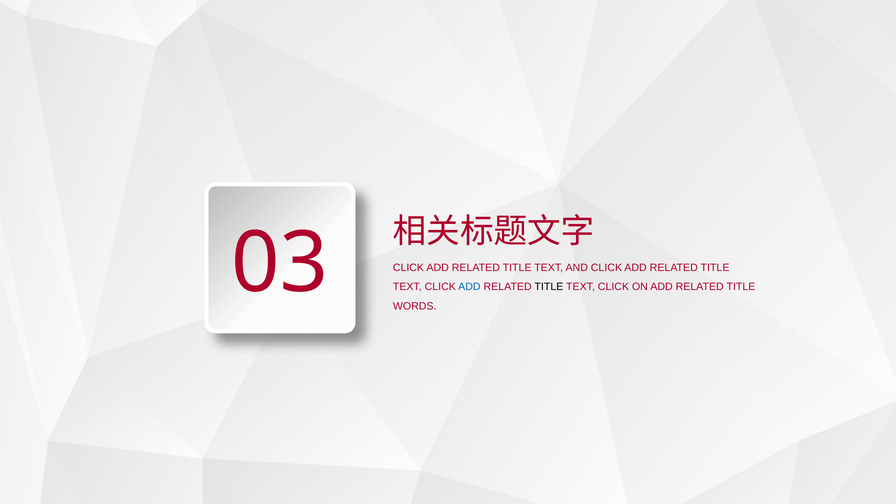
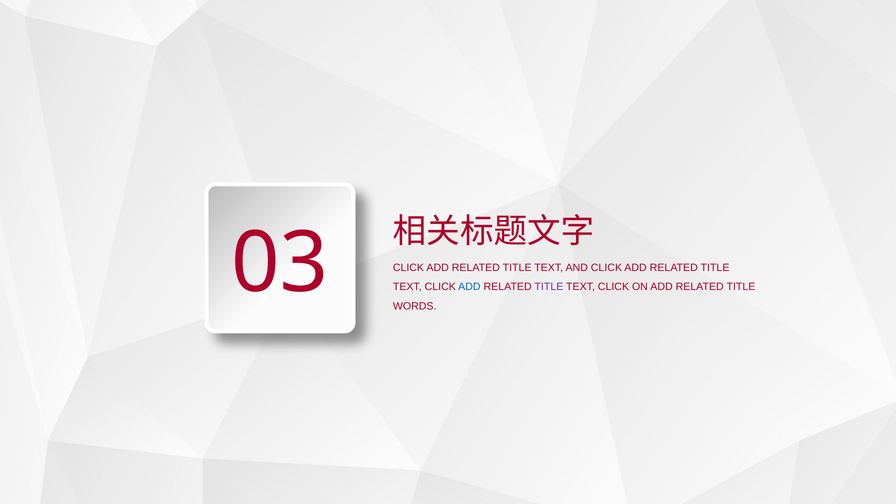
TITLE colour: black -> purple (549, 287)
